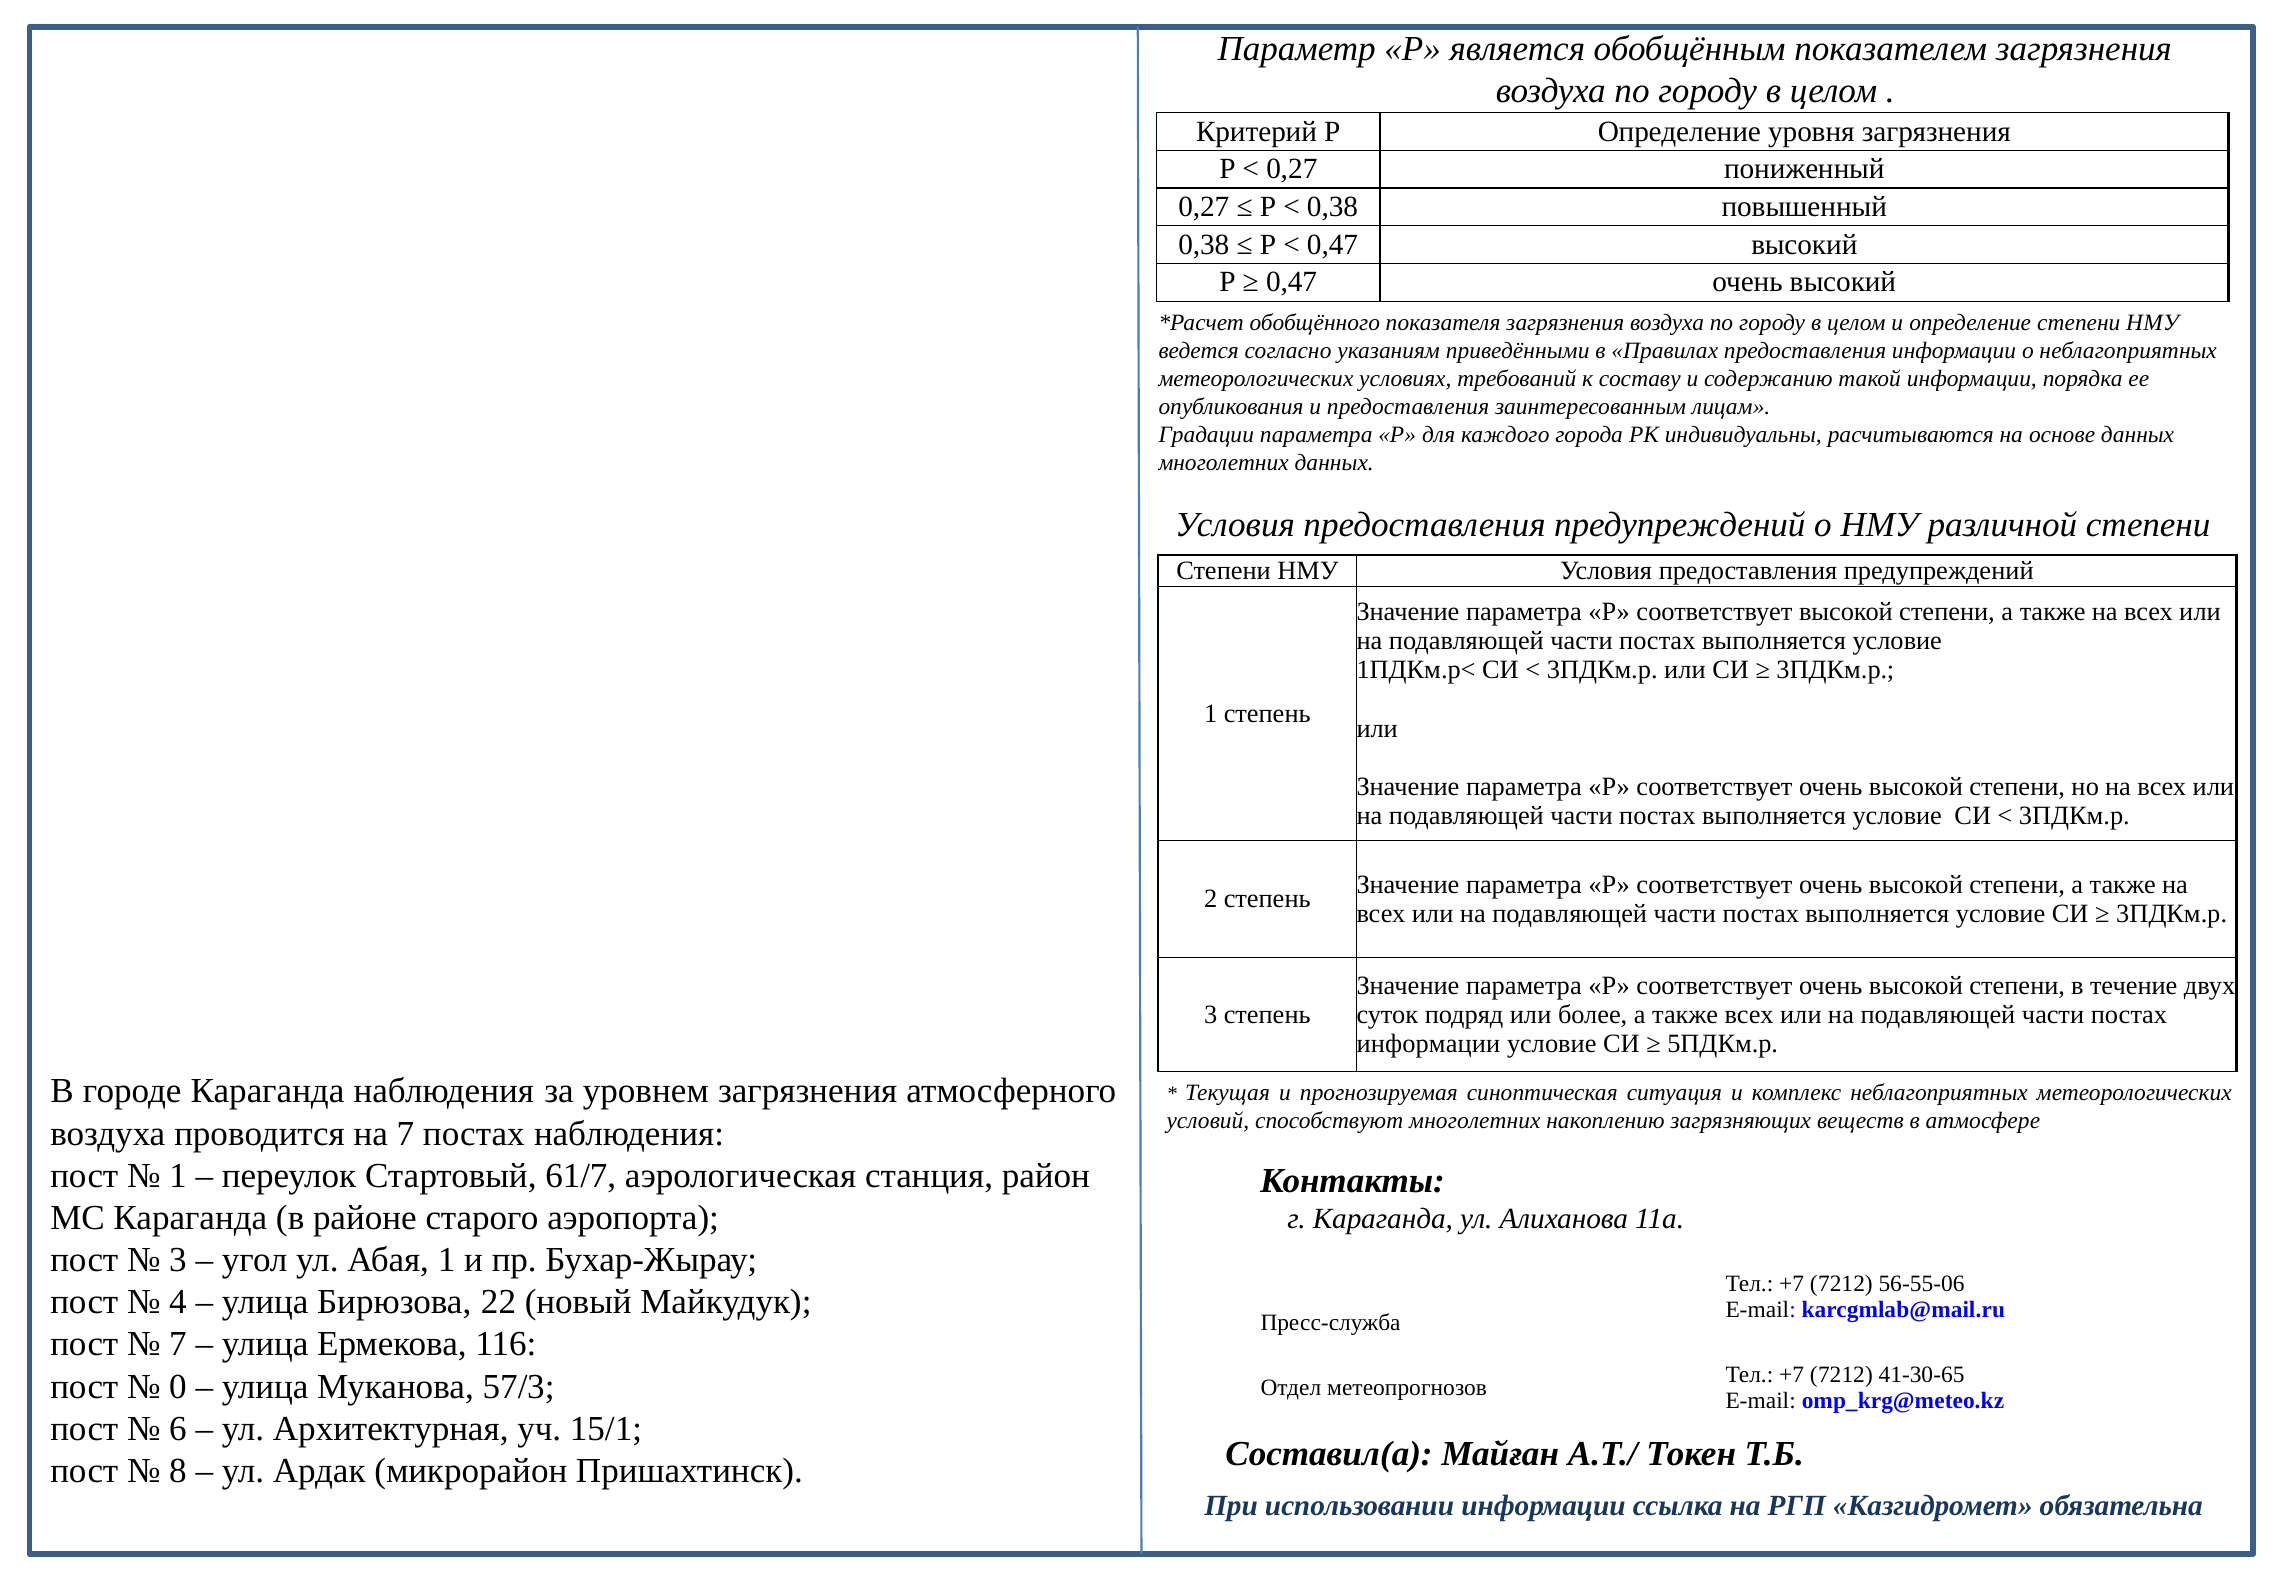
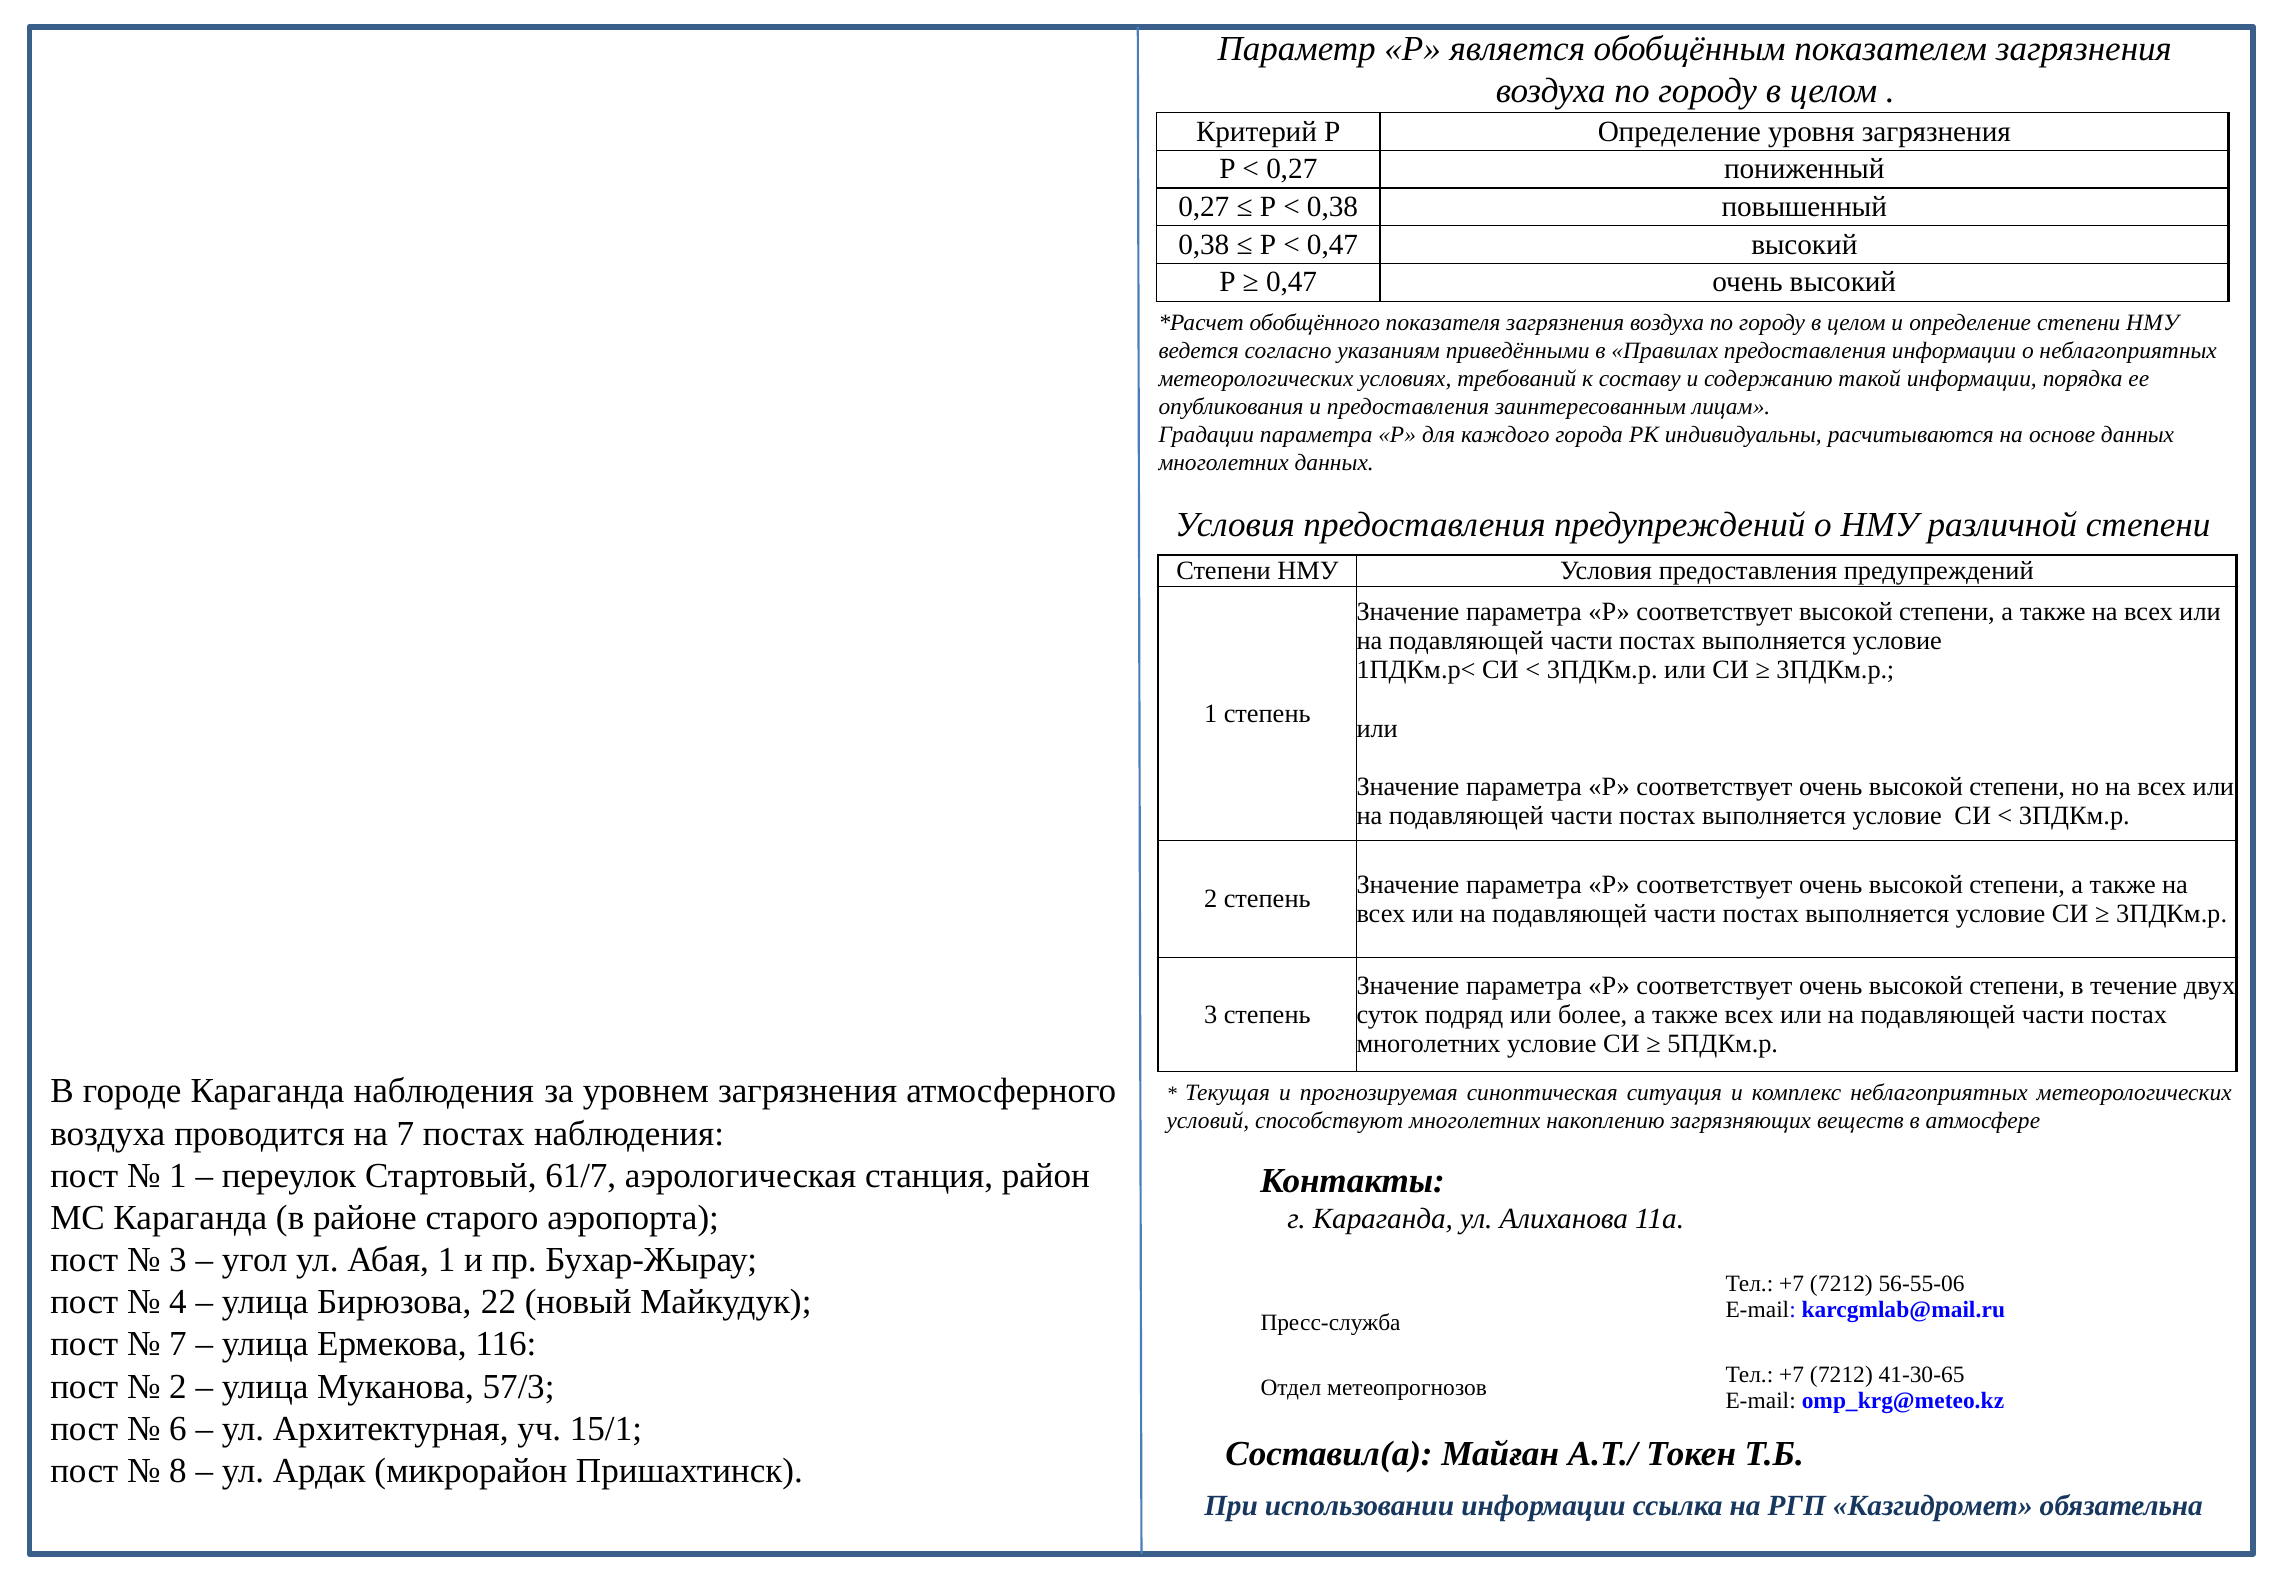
информации: информации -> многолетних (1429, 1044)
0: 0 -> 2 (178, 1386)
